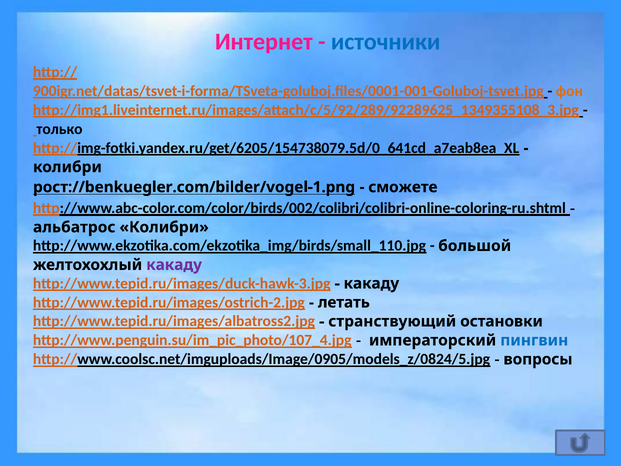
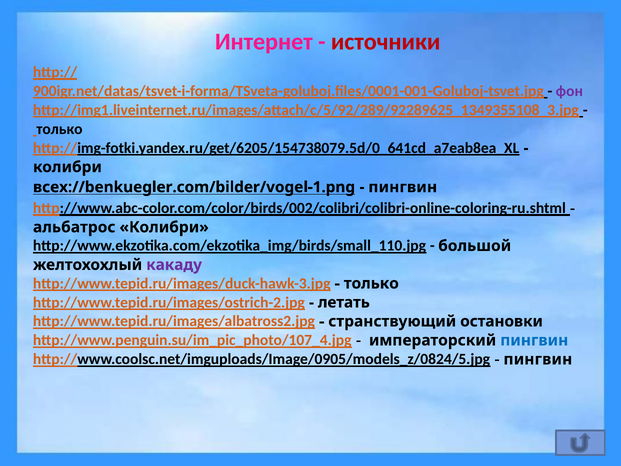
источники colour: blue -> red (386, 42)
фон colour: orange -> purple (569, 91)
рост://benkuegler.com/bilder/vogel-1.png: рост://benkuegler.com/bilder/vogel-1.png -> всех://benkuegler.com/bilder/vogel-1.png (194, 187)
сможете: сможете -> пингвин (403, 187)
какаду: какаду -> только (371, 283)
вопросы: вопросы -> пингвин (538, 359)
